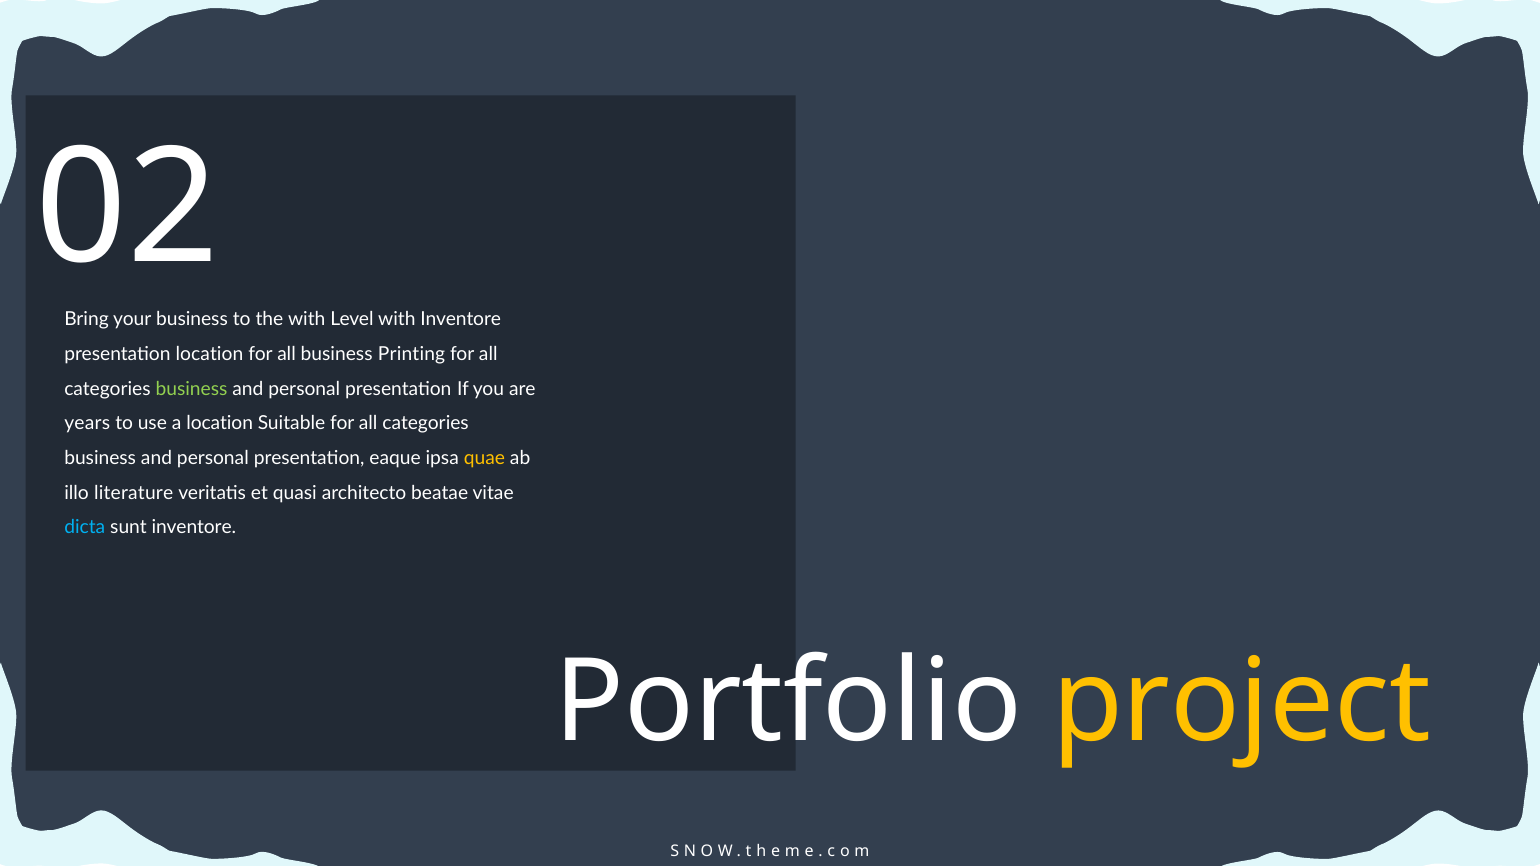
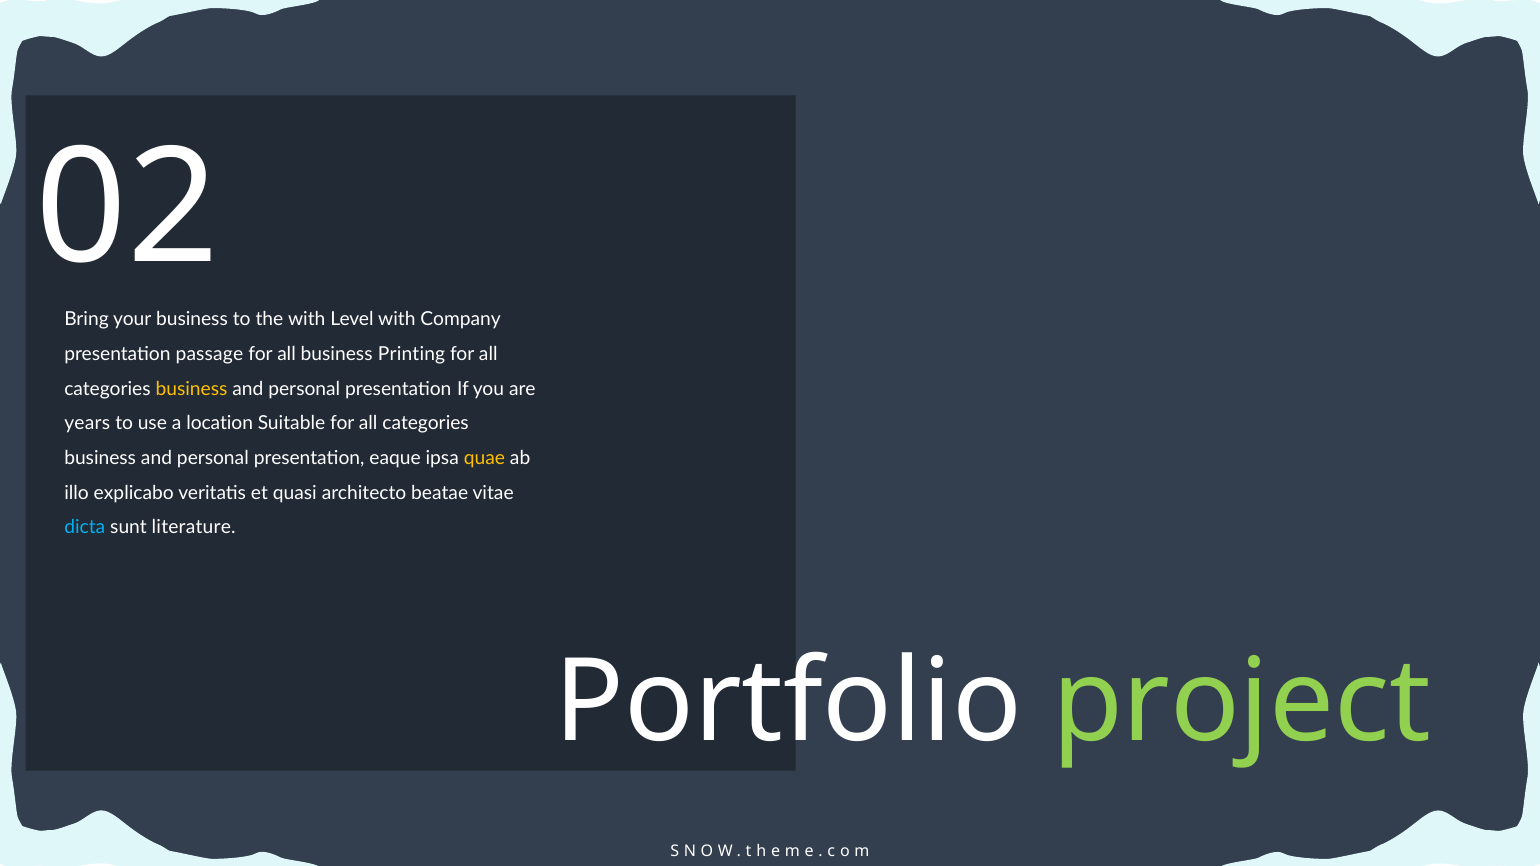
with Inventore: Inventore -> Company (461, 320)
presentation location: location -> passage (209, 354)
business colour: light green -> yellow (192, 389)
literature: literature -> explicabo (134, 493)
sunt inventore: inventore -> literature (194, 528)
project colour: yellow -> light green (1242, 702)
